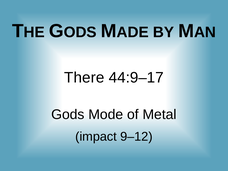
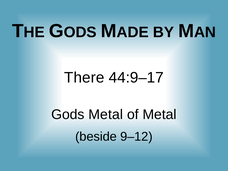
Gods Mode: Mode -> Metal (106, 114)
impact: impact -> beside (96, 137)
